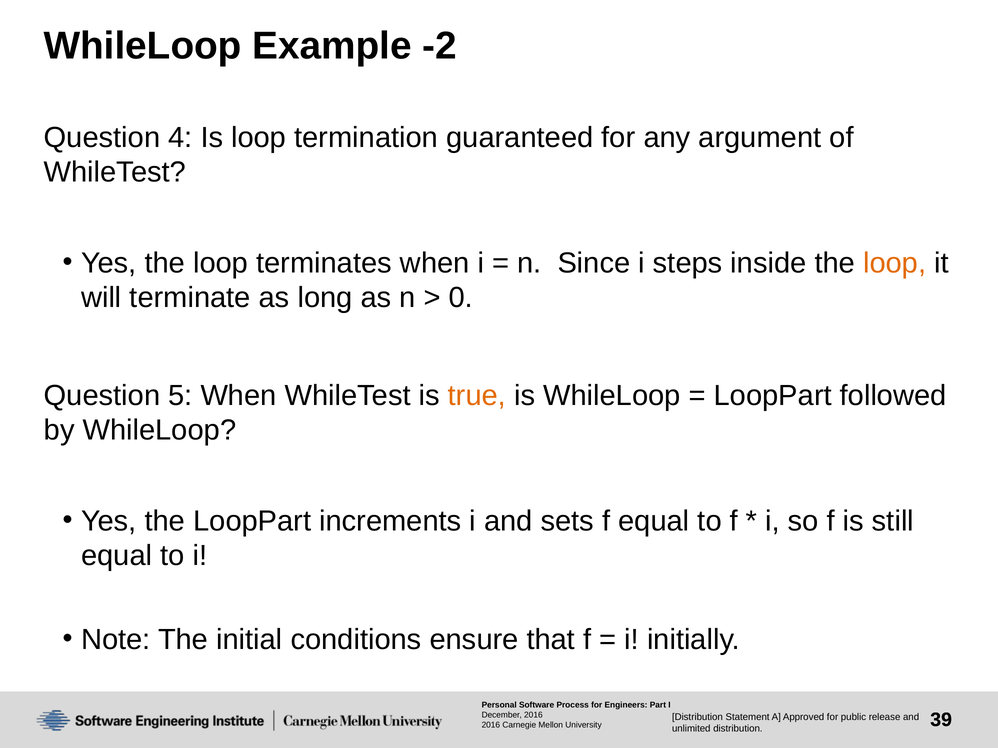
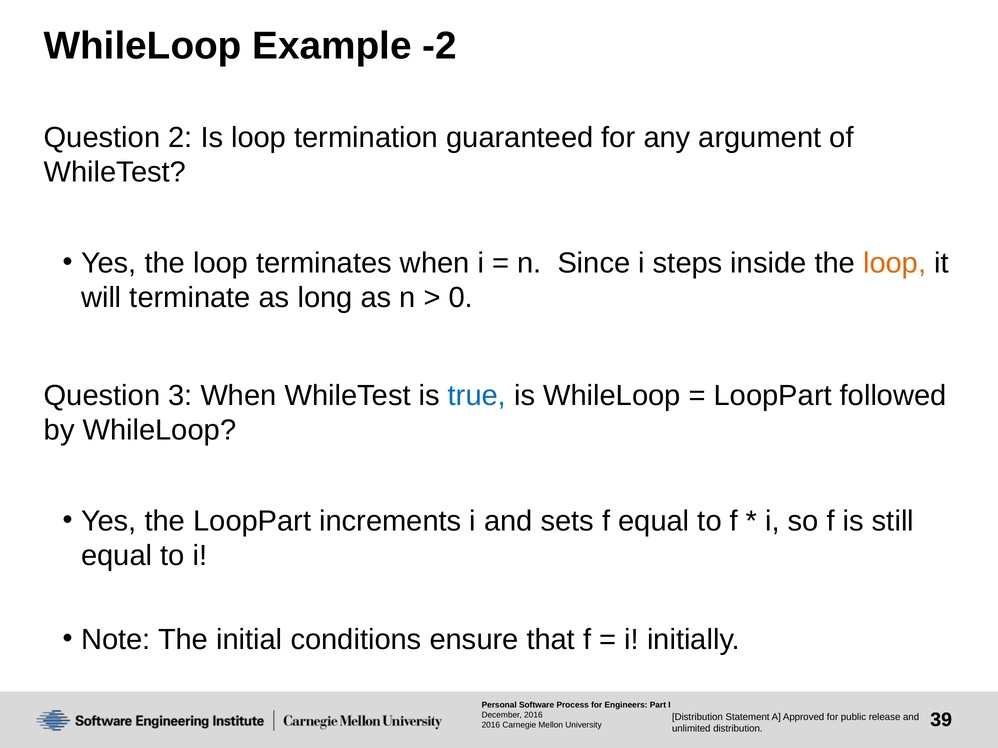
4: 4 -> 2 (180, 138)
5: 5 -> 3 (180, 396)
true colour: orange -> blue (477, 396)
